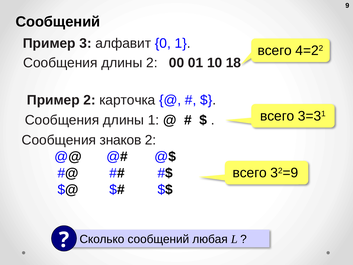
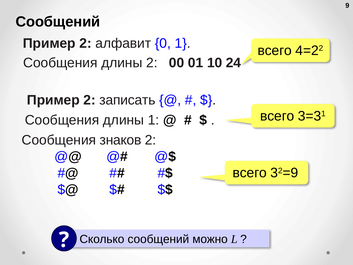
3: 3 -> 2 (86, 43)
18: 18 -> 24 (233, 63)
карточка: карточка -> записать (127, 100)
любая: любая -> можно (210, 239)
